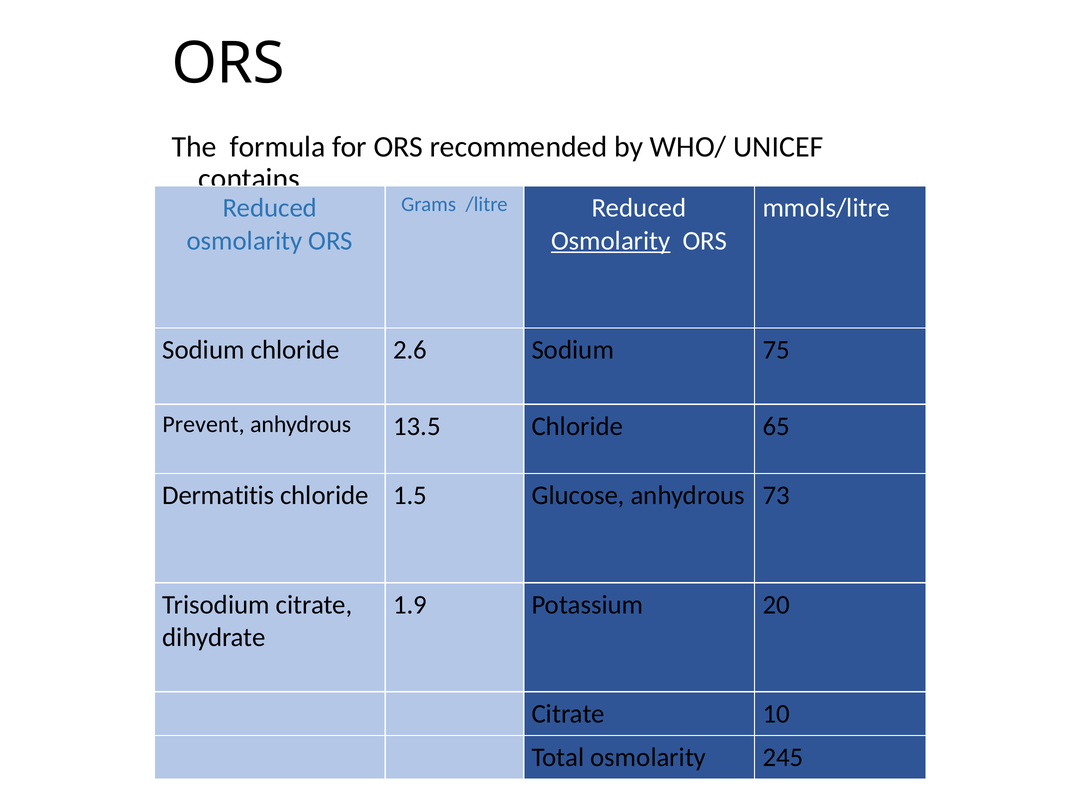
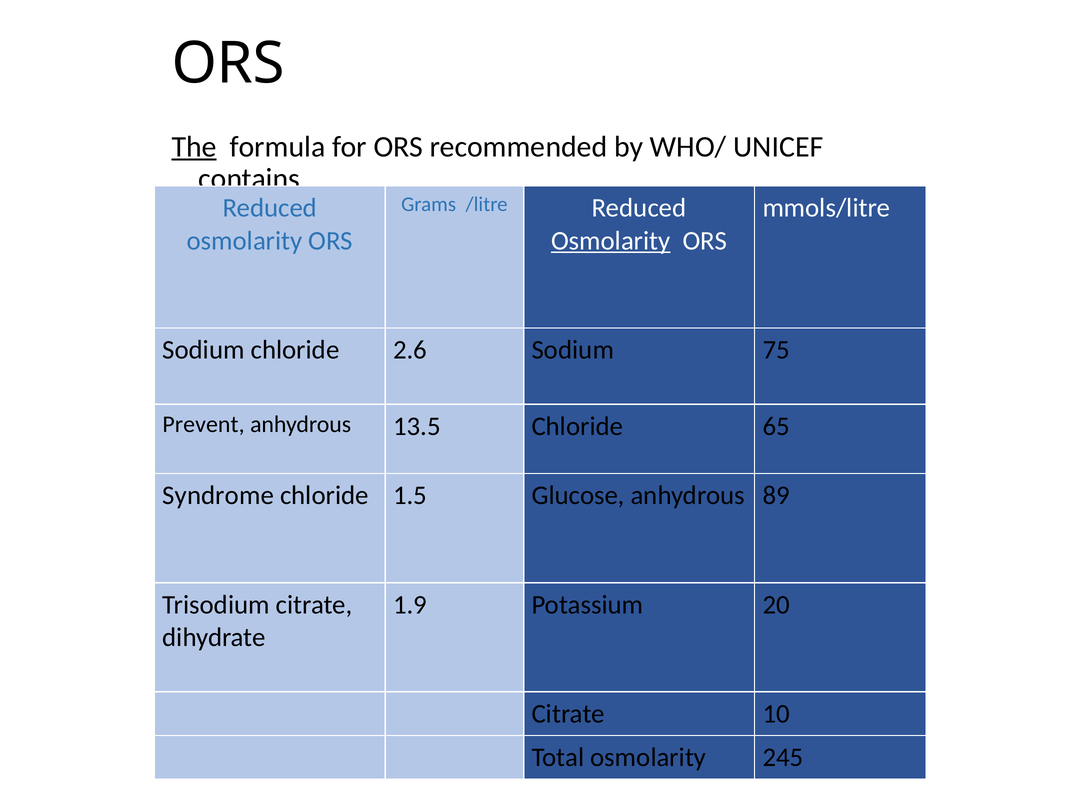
The underline: none -> present (194, 147)
Dermatitis: Dermatitis -> Syndrome (218, 495)
73: 73 -> 89 (776, 495)
